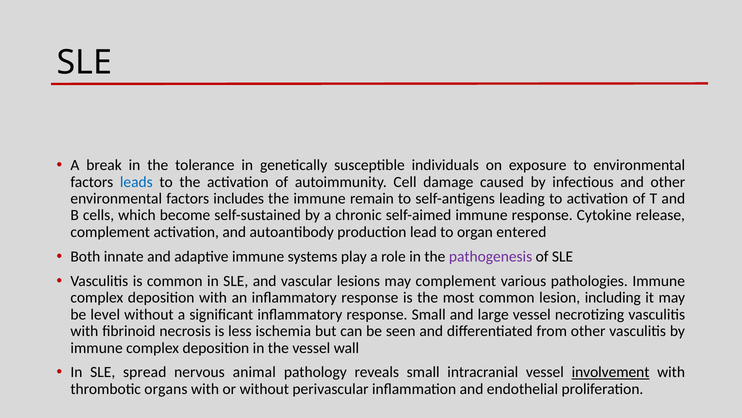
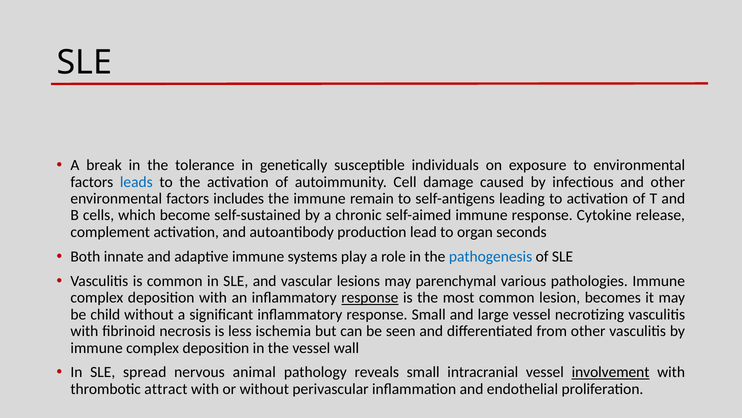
entered: entered -> seconds (521, 232)
pathogenesis colour: purple -> blue (491, 256)
may complement: complement -> parenchymal (456, 281)
response underline: none -> present (370, 297)
including: including -> becomes (613, 297)
level: level -> child (105, 314)
organs: organs -> attract (166, 389)
